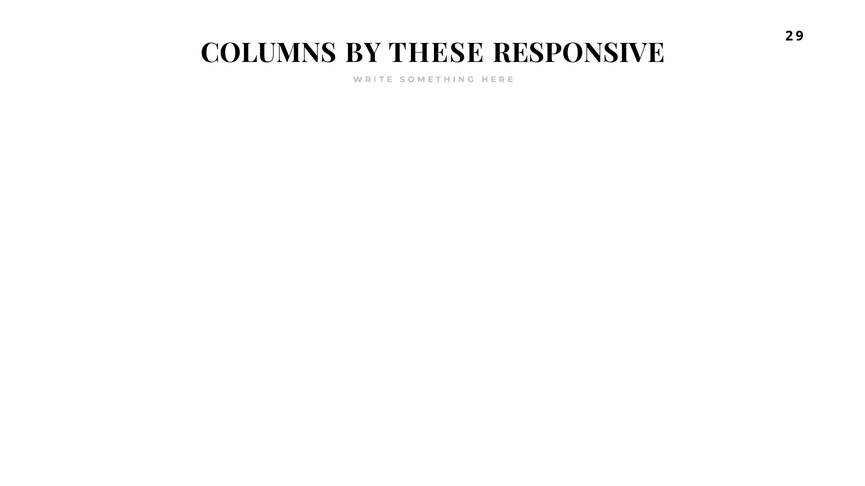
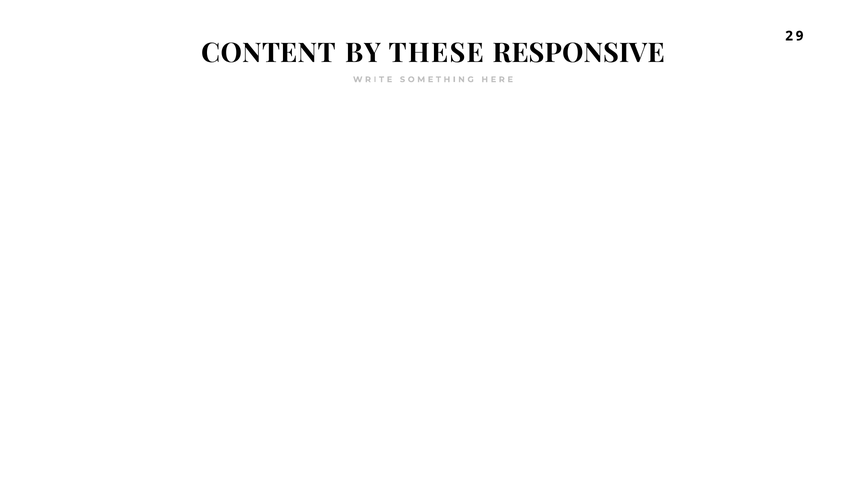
COLUMNS: COLUMNS -> CONTENT (268, 53)
